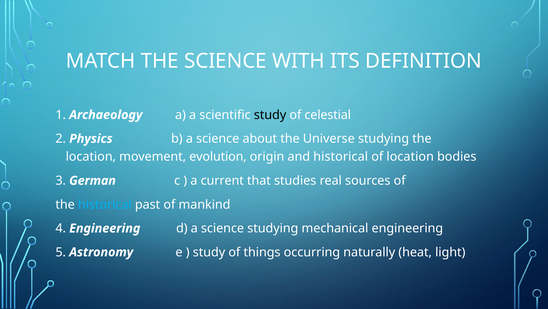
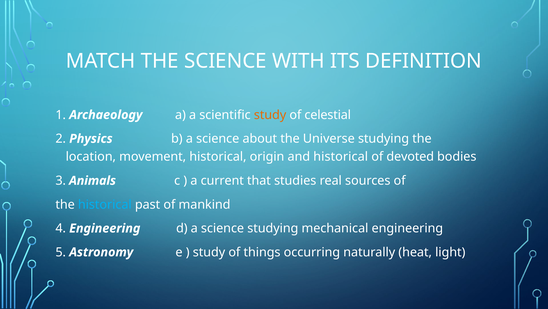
study colour: black -> orange (270, 115)
movement evolution: evolution -> historical (218, 156)
of location: location -> devoted (410, 156)
German: German -> Animals (92, 180)
